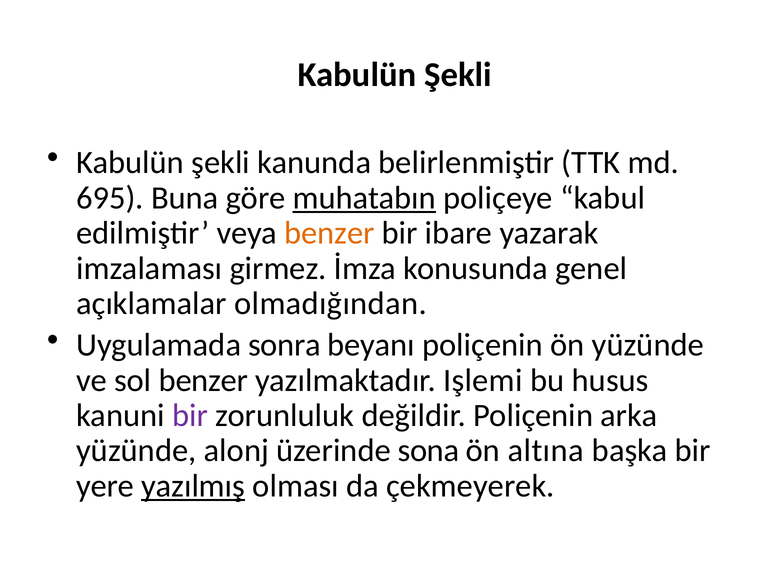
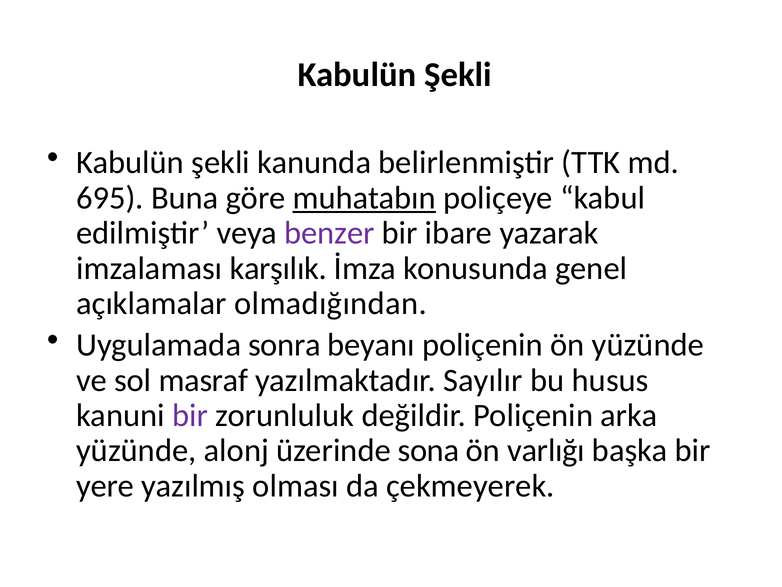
benzer colour: orange -> purple (329, 233)
girmez: girmez -> karşılık (278, 268)
sol benzer: benzer -> masraf (203, 380)
Işlemi: Işlemi -> Sayılır (483, 380)
altına: altına -> varlığı (546, 450)
yazılmış underline: present -> none (193, 486)
